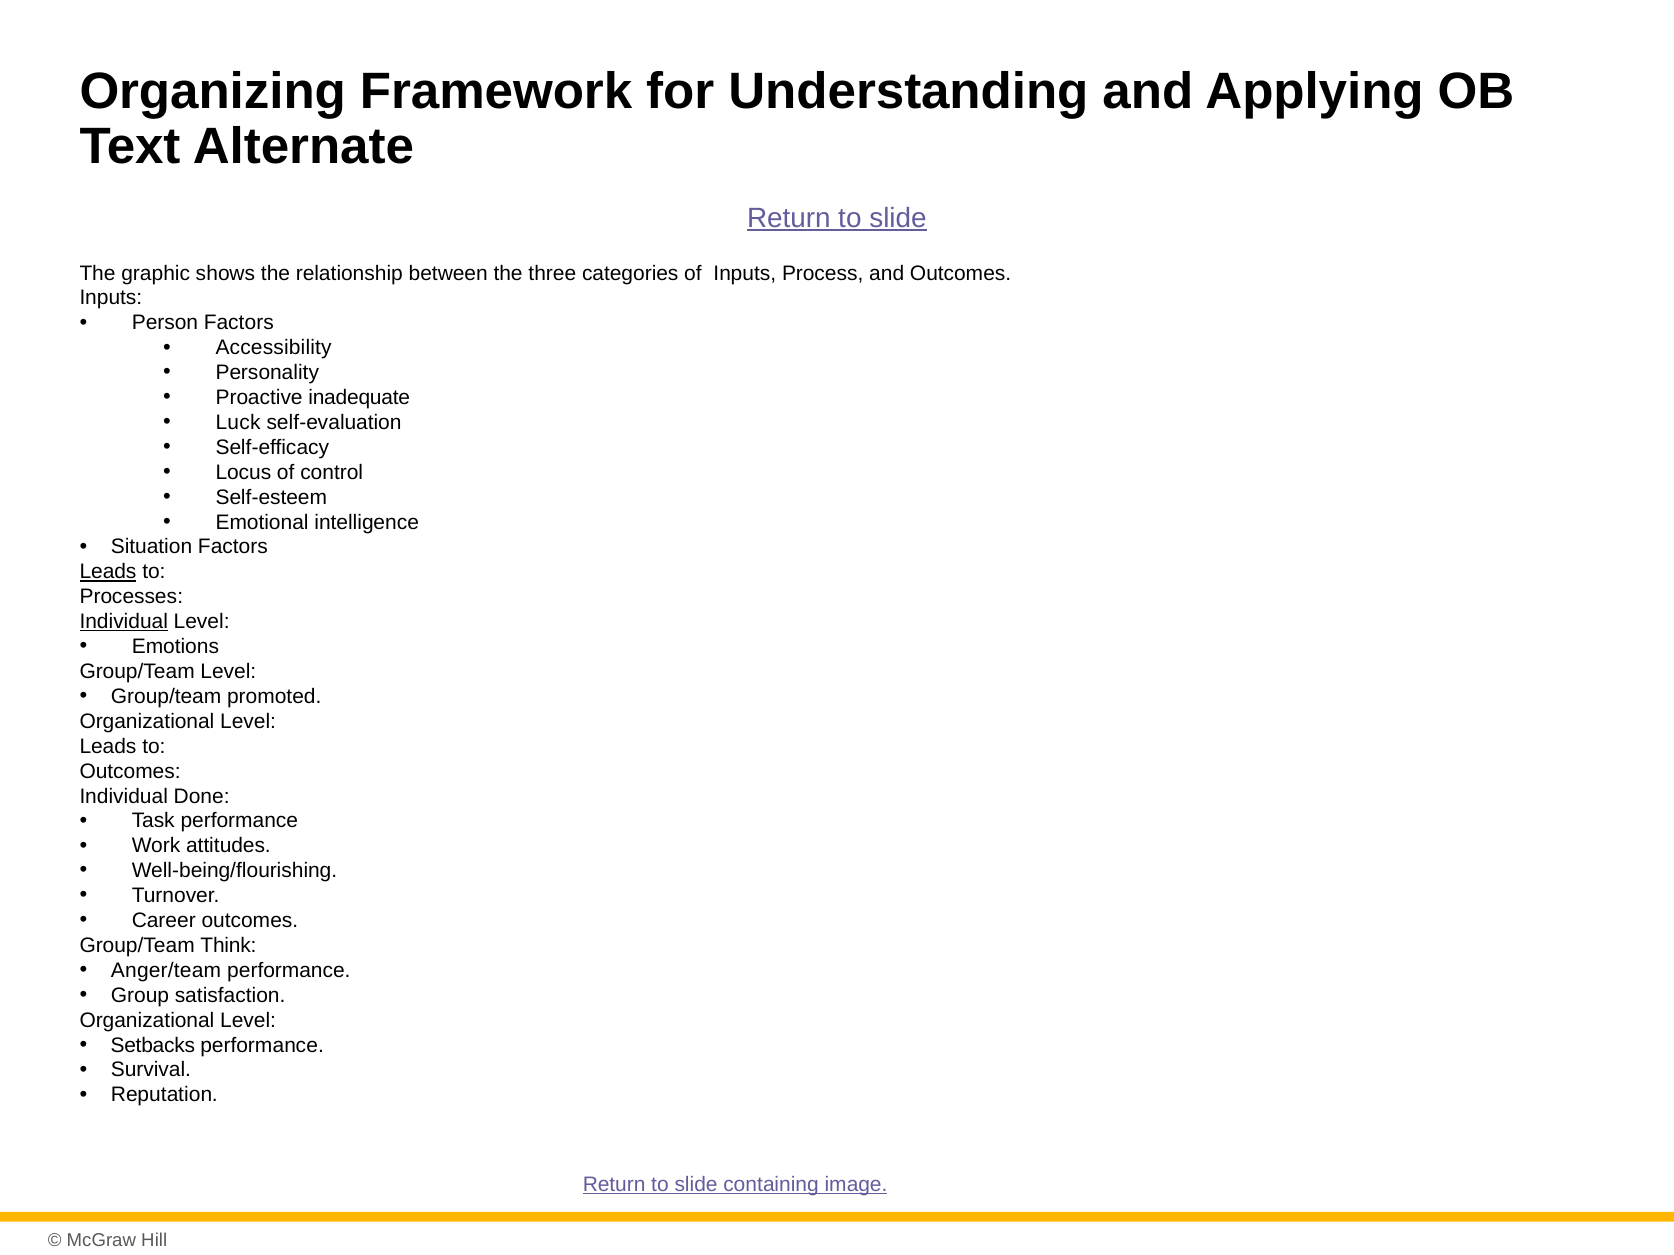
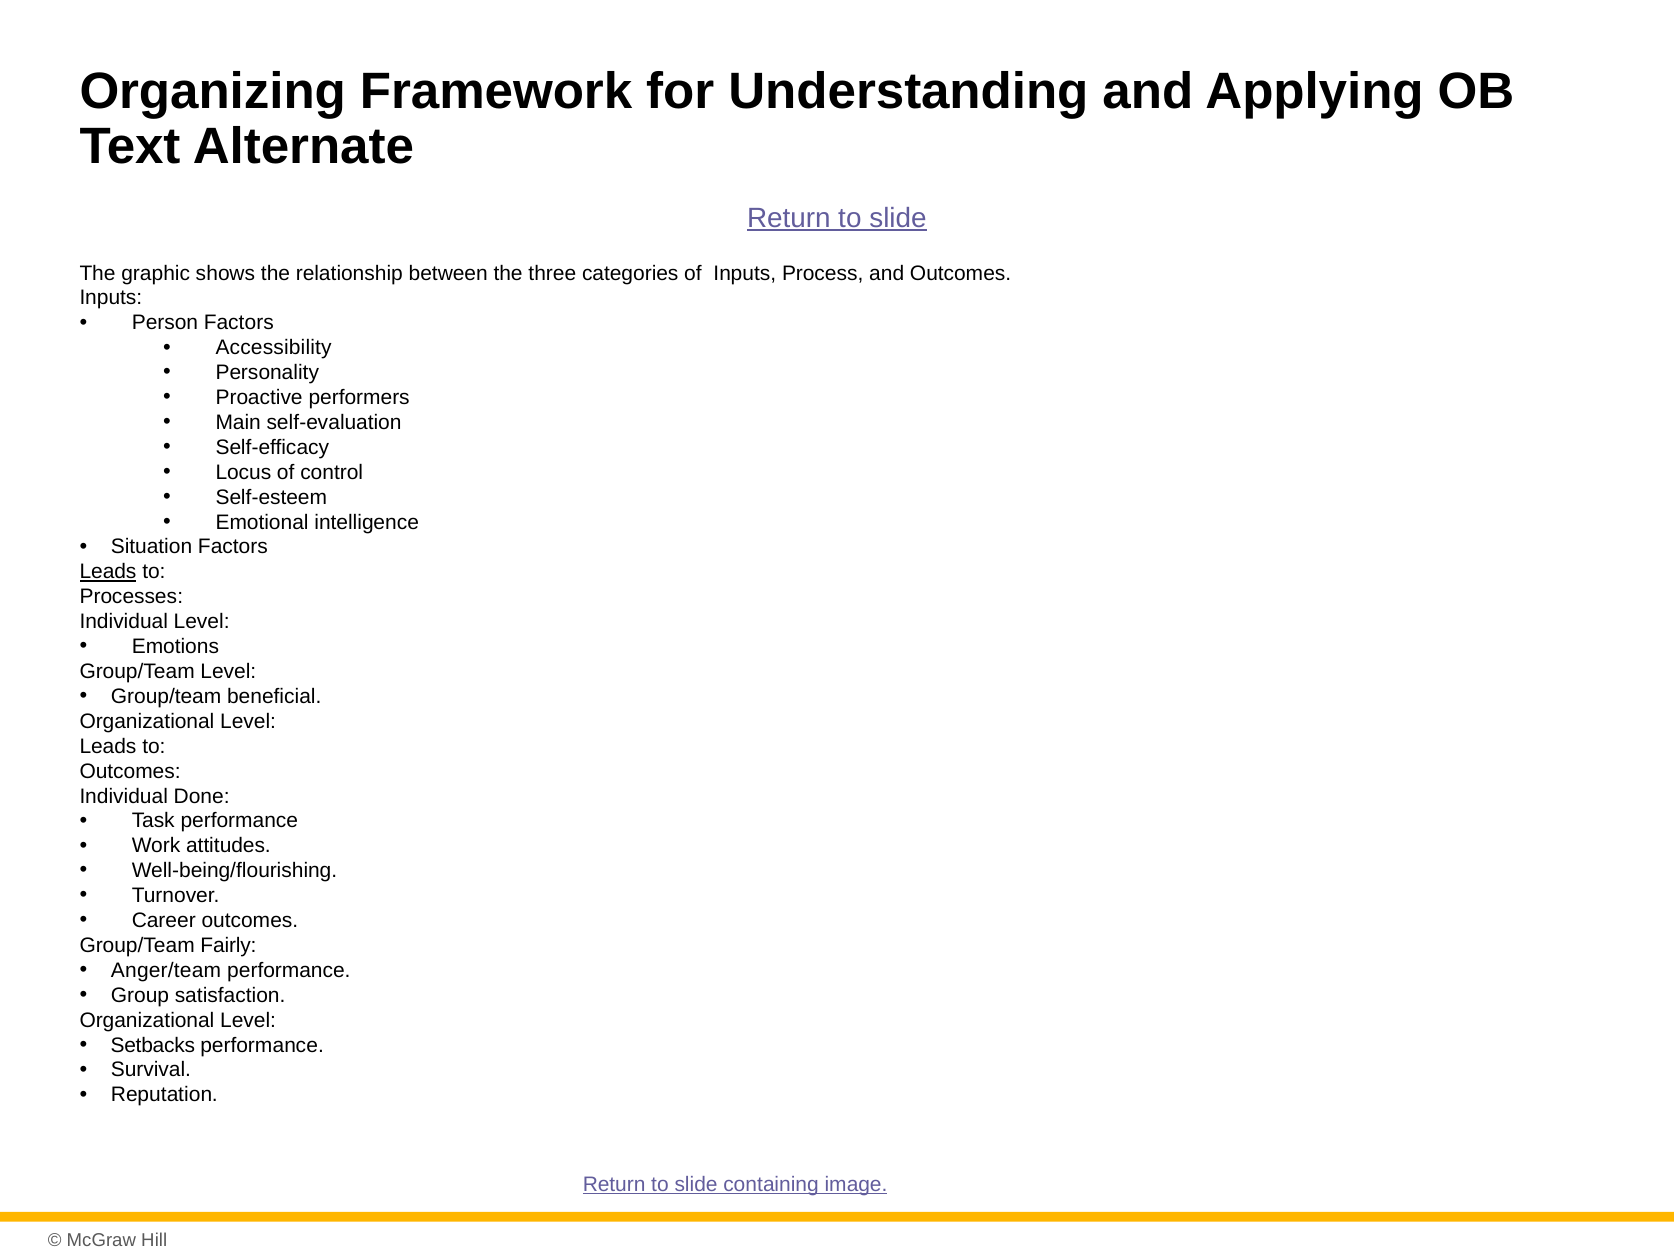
inadequate: inadequate -> performers (359, 398)
Luck: Luck -> Main (238, 423)
Individual underline: present -> none (124, 622)
promoted: promoted -> beneficial (274, 697)
Think: Think -> Fairly (228, 946)
